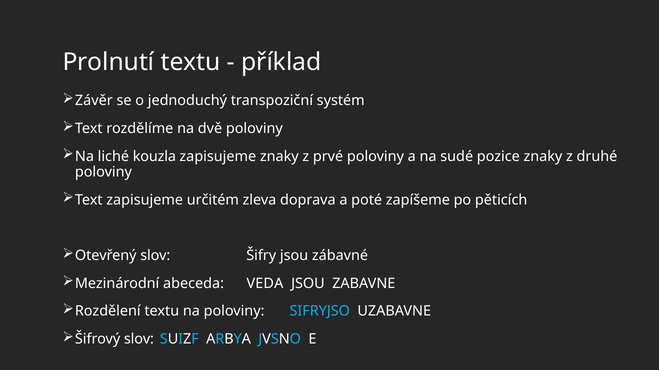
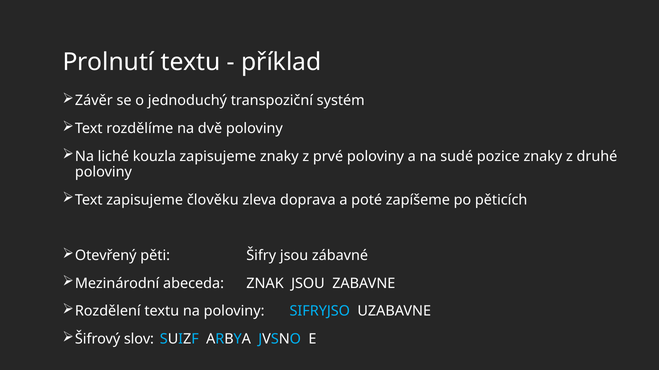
určitém: určitém -> člověku (213, 200)
Otevřený slov: slov -> pěti (155, 256)
VEDA: VEDA -> ZNAK (265, 284)
